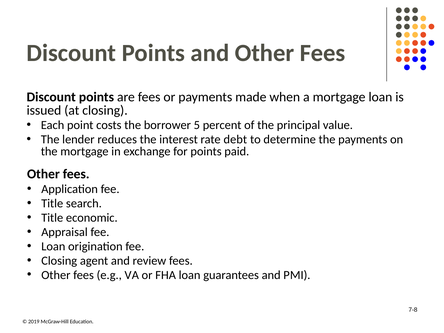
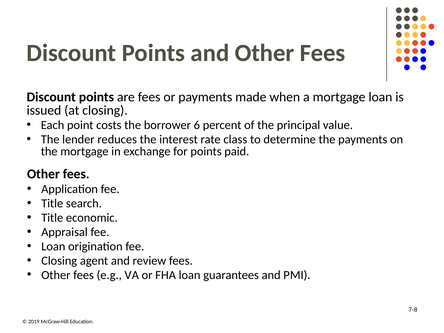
5: 5 -> 6 (197, 125)
debt: debt -> class (235, 139)
